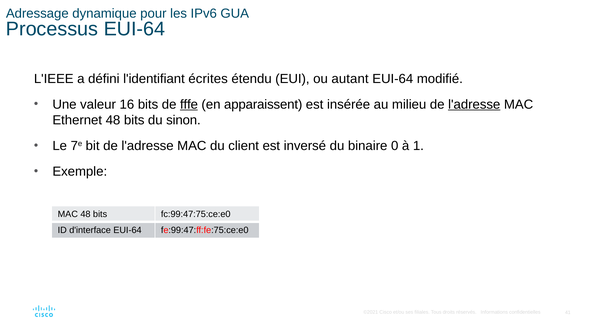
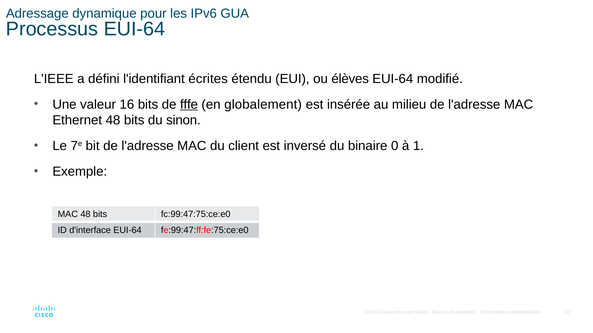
autant: autant -> élèves (350, 79)
apparaissent: apparaissent -> globalement (263, 105)
l'adresse underline: present -> none (474, 105)
